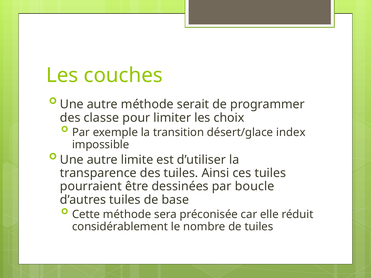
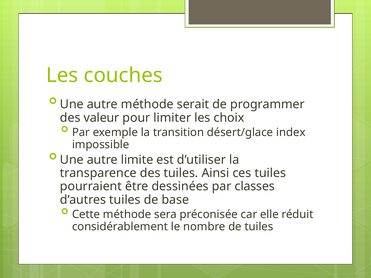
classe: classe -> valeur (101, 118)
boucle: boucle -> classes (255, 187)
